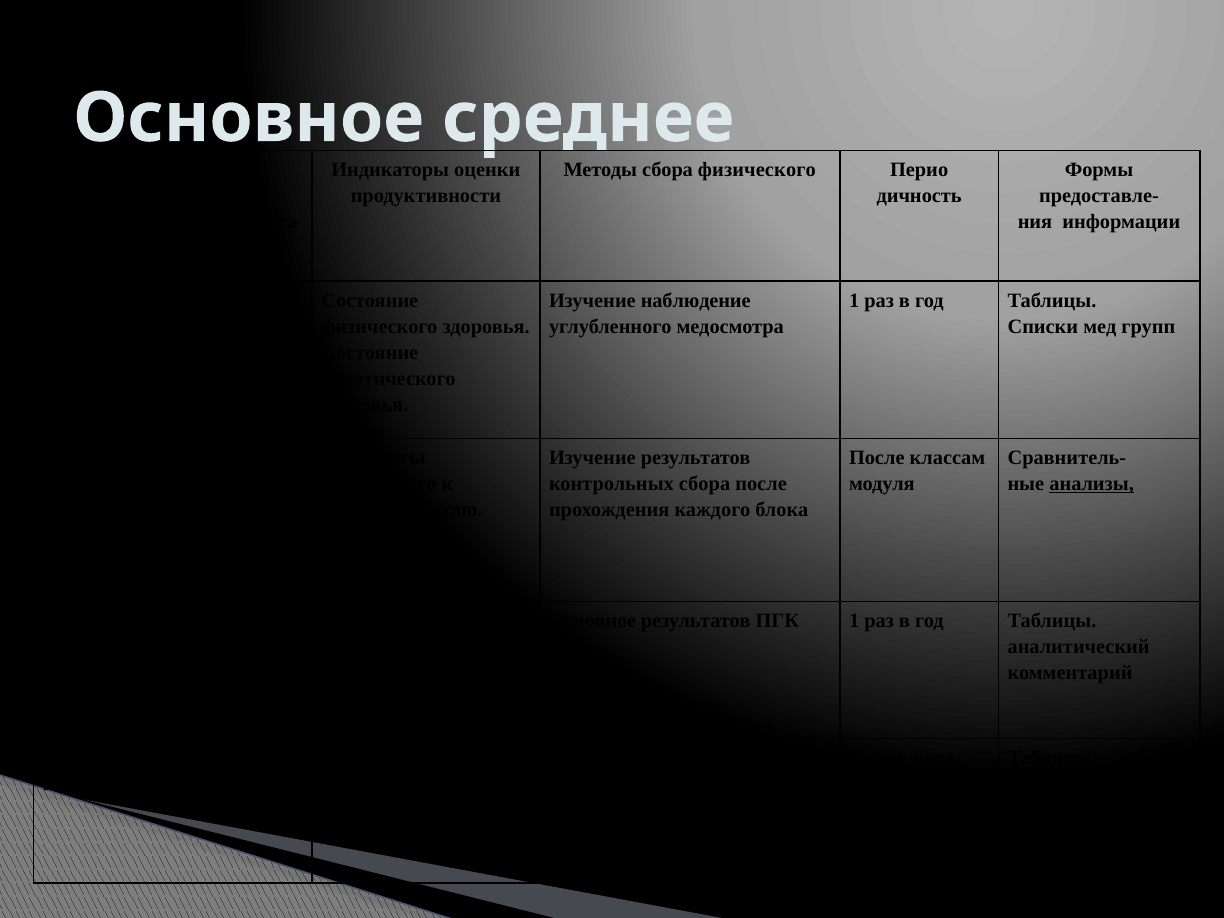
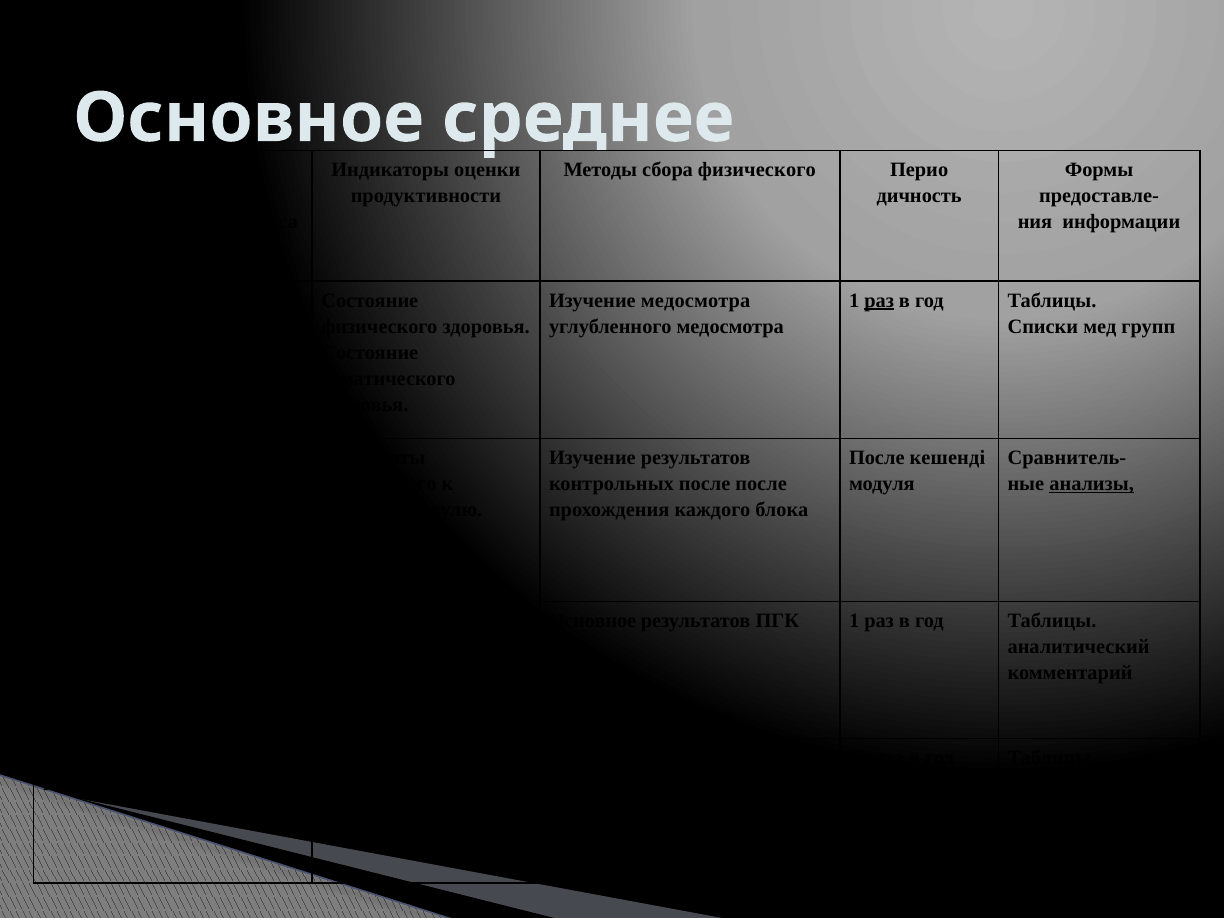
Изучение наблюдение: наблюдение -> медосмотра (696, 300)
раз underline: none -> present (879, 300)
После классам: классам -> кешенді (947, 458)
контрольных сбора: сбора -> после (705, 484)
